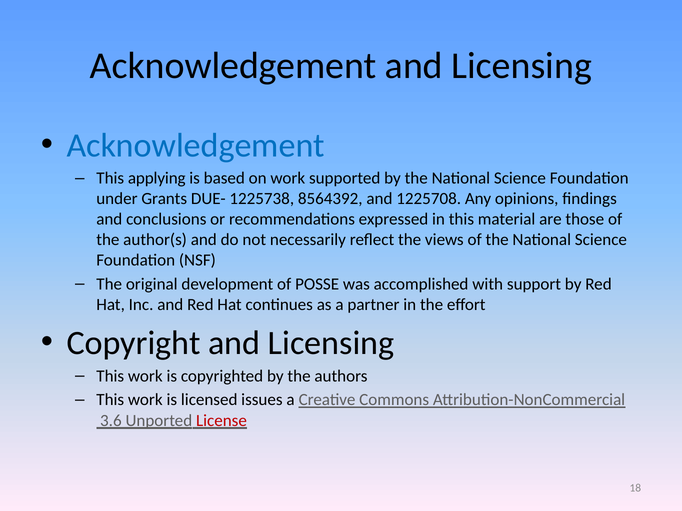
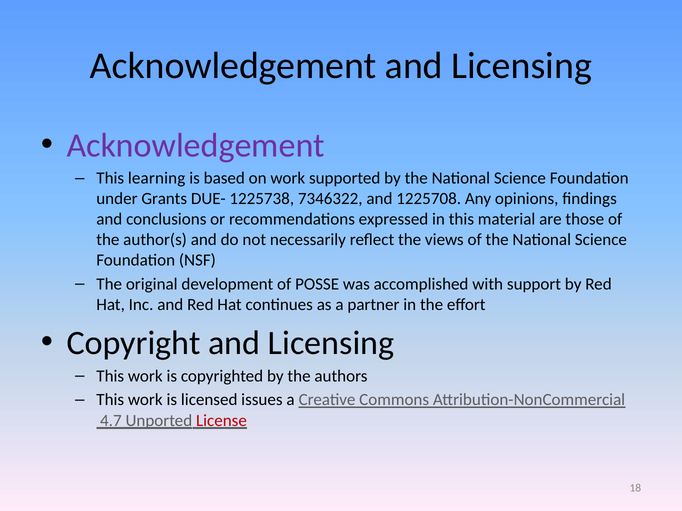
Acknowledgement colour: blue -> purple (196, 146)
applying: applying -> learning (157, 179)
8564392: 8564392 -> 7346322 (330, 199)
3.6: 3.6 -> 4.7 (111, 421)
